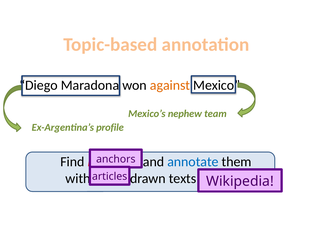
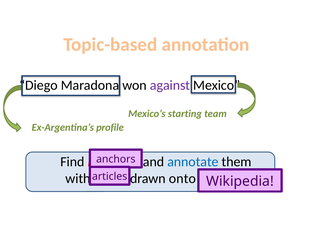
against colour: orange -> purple (170, 85)
nephew: nephew -> starting (185, 114)
texts: texts -> onto (182, 178)
